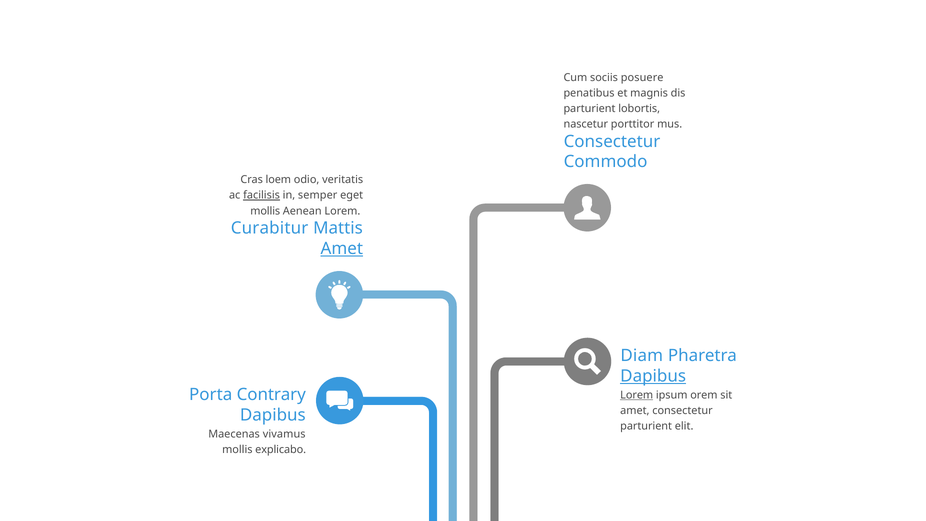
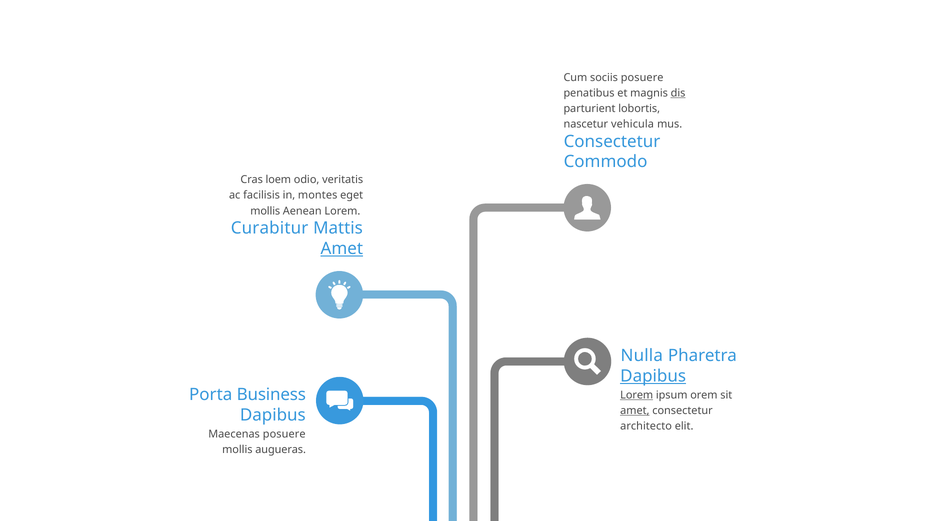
dis underline: none -> present (678, 93)
porttitor: porttitor -> vehicula (633, 124)
facilisis underline: present -> none (262, 195)
semper: semper -> montes (318, 195)
Diam: Diam -> Nulla (642, 356)
Contrary: Contrary -> Business (271, 395)
amet underline: none -> present (635, 411)
parturient: parturient -> architecto (646, 426)
Maecenas vivamus: vivamus -> posuere (284, 434)
explicabo: explicabo -> augueras (281, 449)
